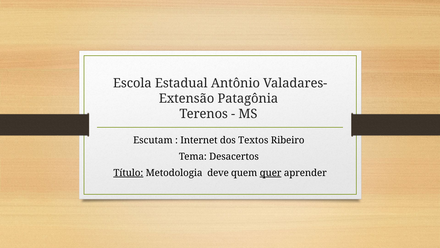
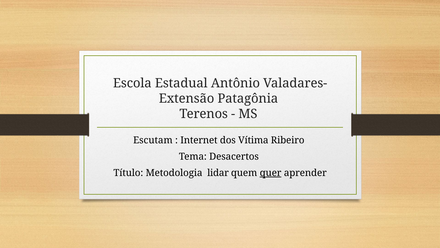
Textos: Textos -> Vítima (253, 140)
Título underline: present -> none (128, 173)
deve: deve -> lidar (218, 173)
